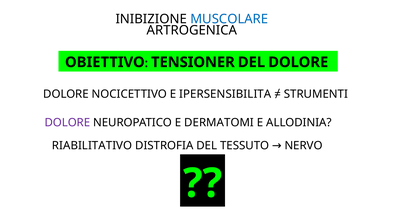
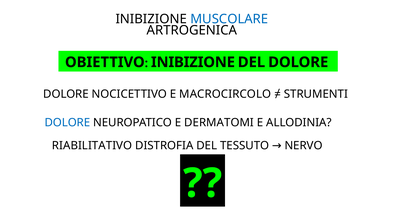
TENSIONER: TENSIONER -> INIBIZIONE (193, 62)
IPERSENSIBILITA: IPERSENSIBILITA -> MACROCIRCOLO (225, 94)
DOLORE colour: purple -> blue (67, 122)
